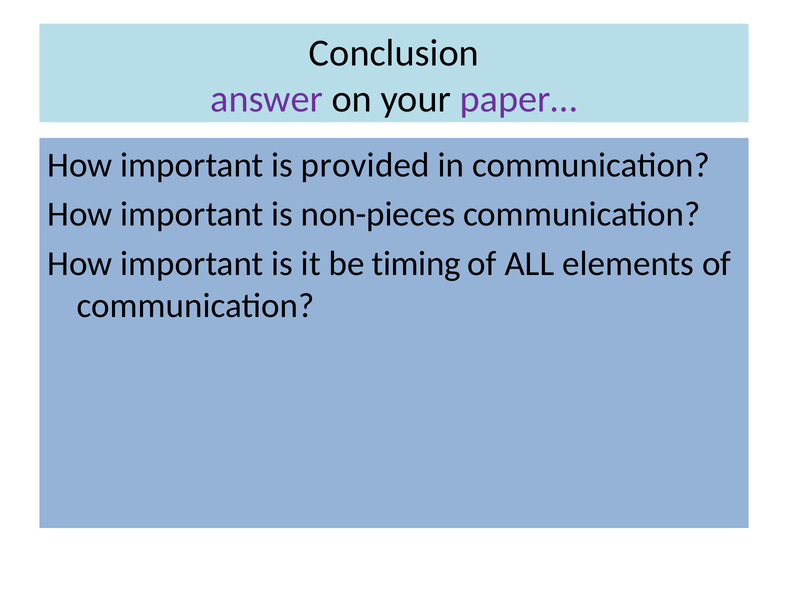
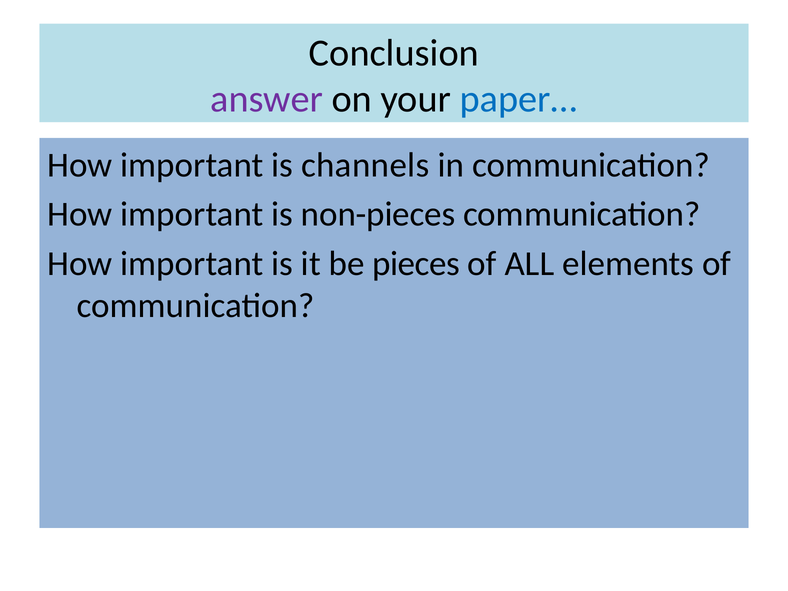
paper… colour: purple -> blue (519, 99)
provided: provided -> channels (365, 165)
timing: timing -> pieces (416, 263)
